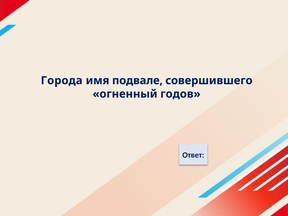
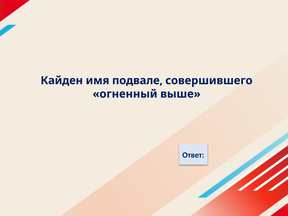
Города: Города -> Кайден (62, 81)
годов: годов -> выше (180, 94)
